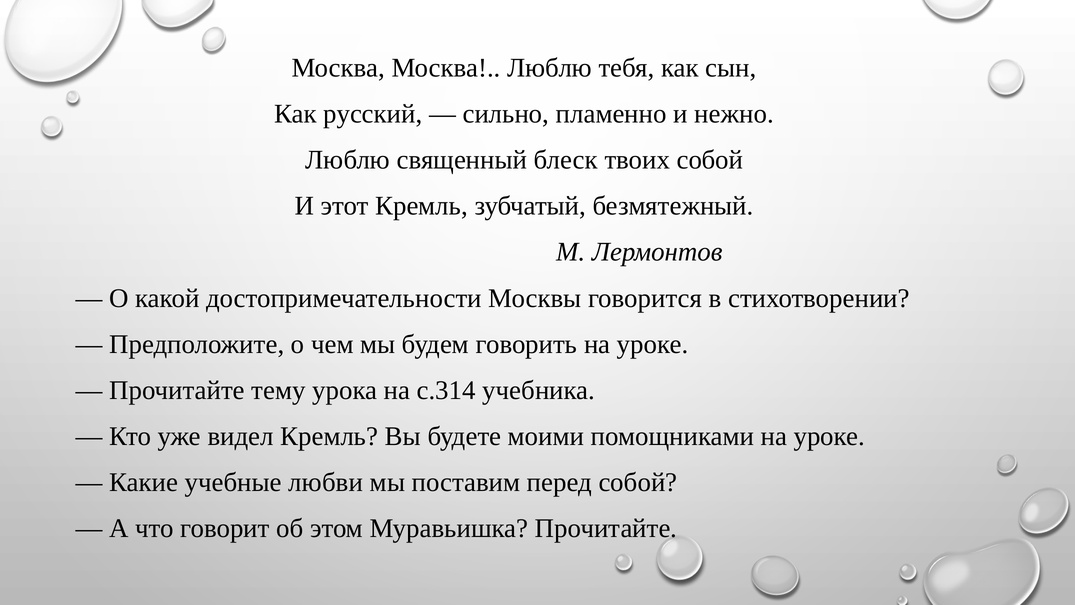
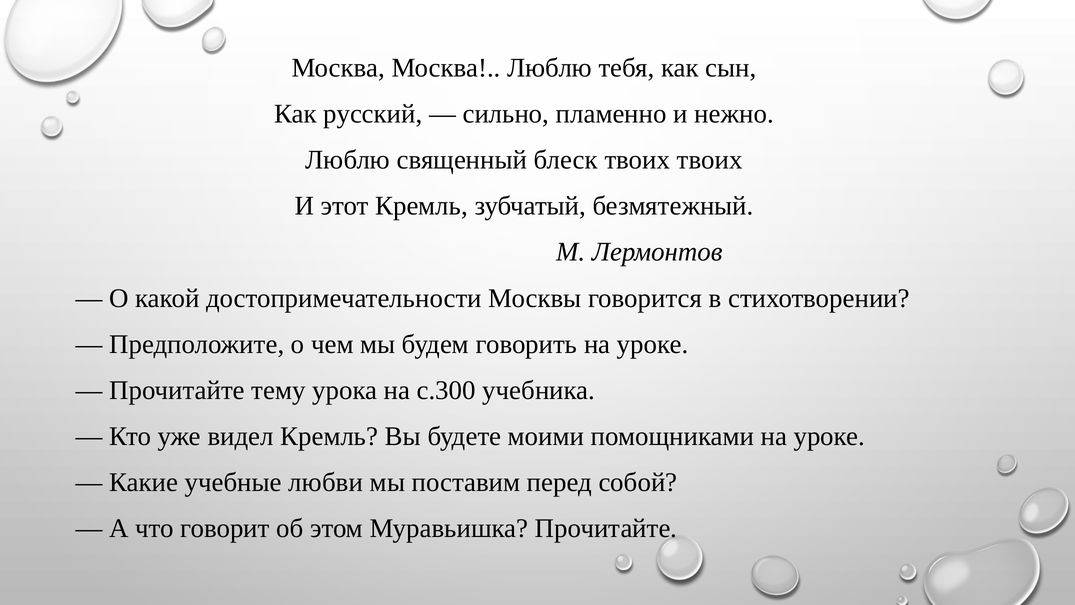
твоих собой: собой -> твоих (710, 160)
с.314: с.314 -> с.300 (446, 390)
